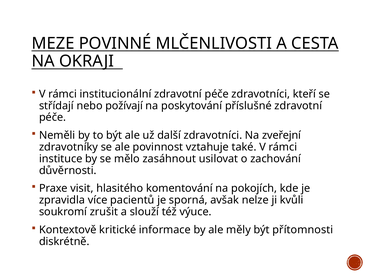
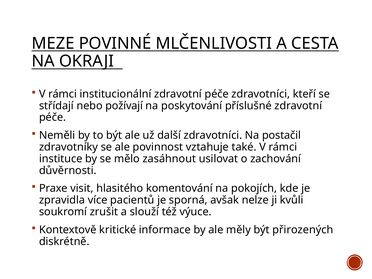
zveřejní: zveřejní -> postačil (282, 135)
přítomnosti: přítomnosti -> přirozených (303, 230)
